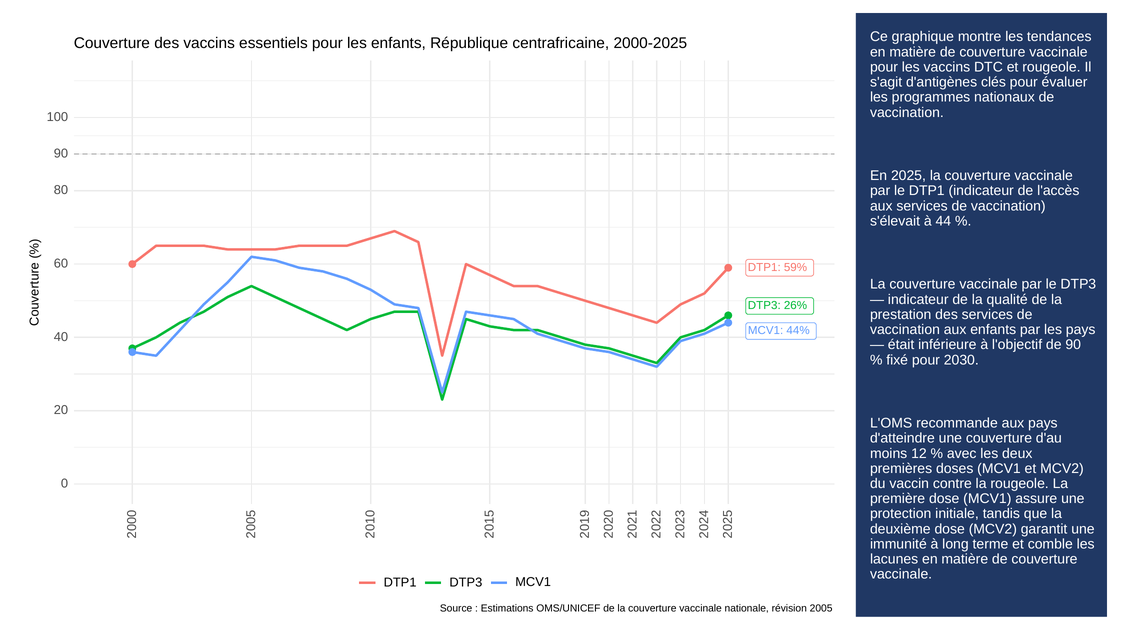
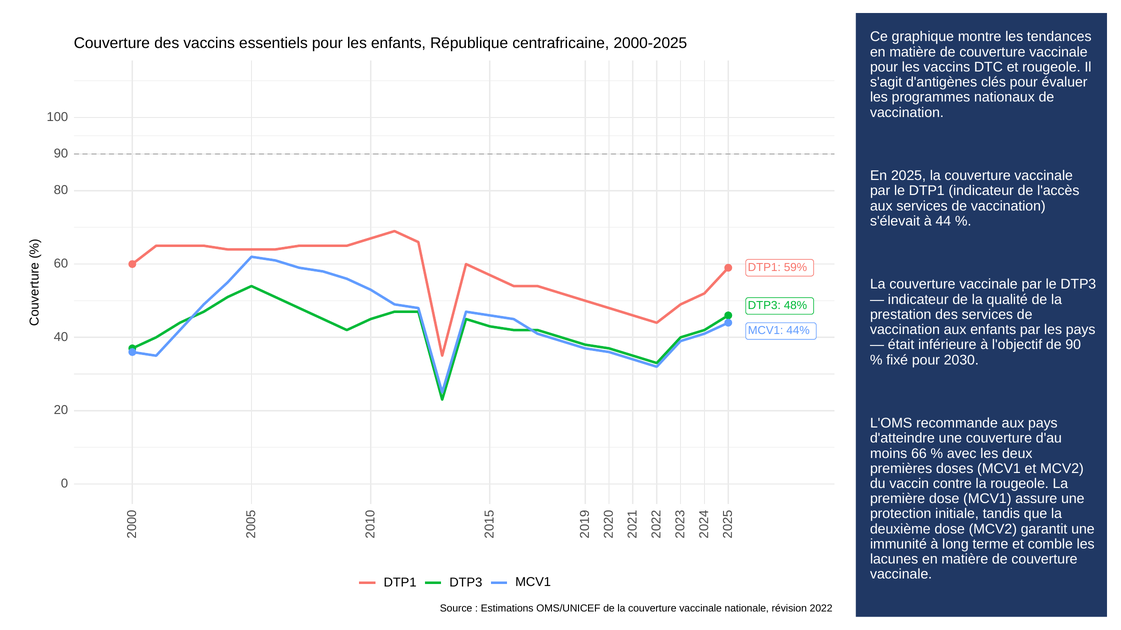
26%: 26% -> 48% (796, 306)
12: 12 -> 66 (919, 454)
2005: 2005 -> 2022 (821, 609)
